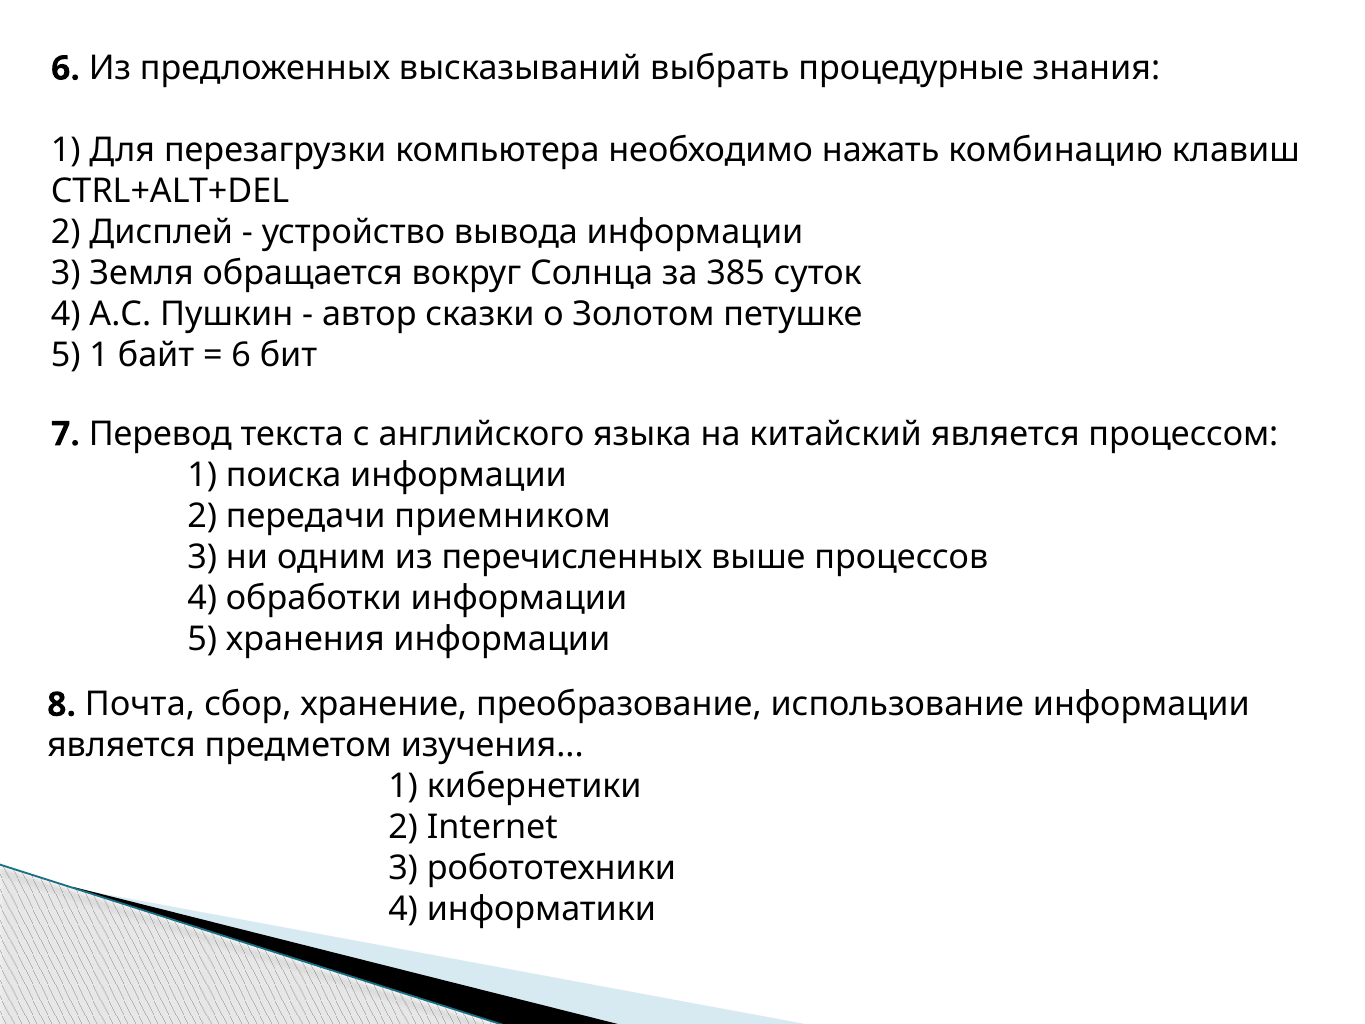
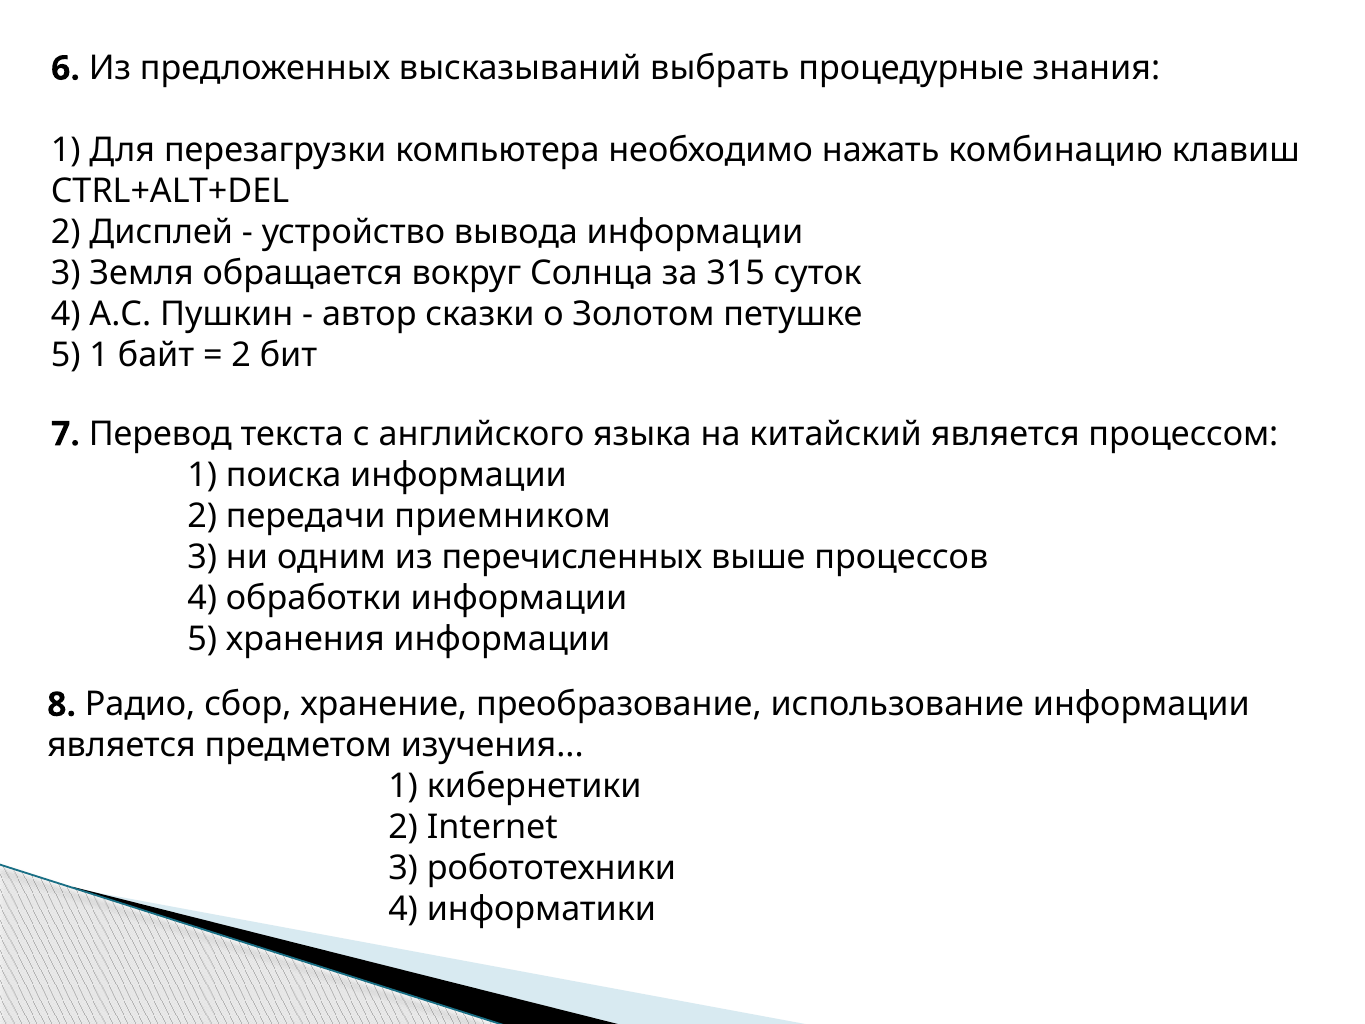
385: 385 -> 315 (736, 273)
6: 6 -> 2 (241, 355)
Почта: Почта -> Радио (140, 705)
